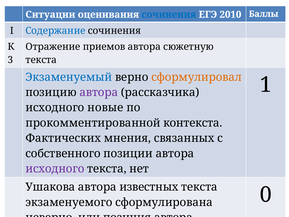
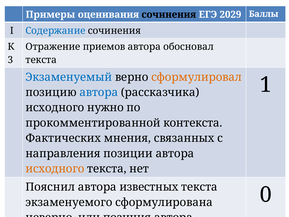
Ситуации: Ситуации -> Примеры (50, 15)
сочинения colour: blue -> black (169, 15)
2010: 2010 -> 2029 (230, 15)
сюжетную: сюжетную -> обосновал (189, 47)
автора colour: purple -> blue (99, 92)
новые: новые -> нужно (105, 108)
собственного: собственного -> направления (63, 153)
исходного colour: purple -> orange (55, 169)
Ушакова: Ушакова -> Пояснил (50, 187)
